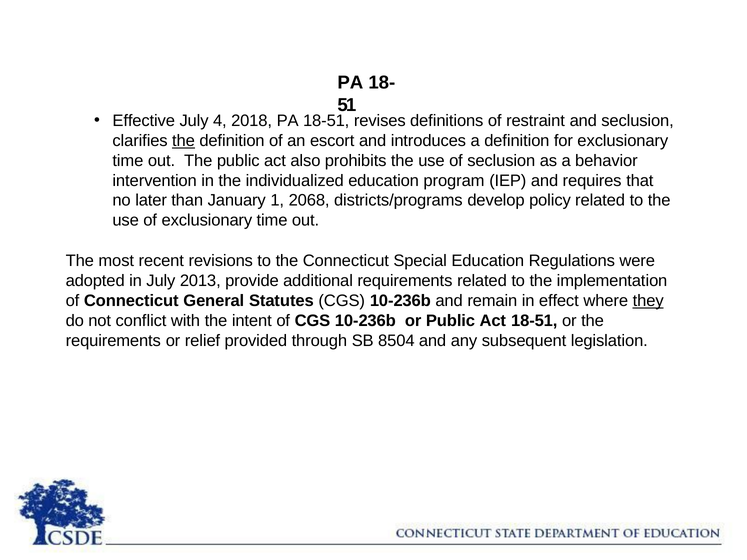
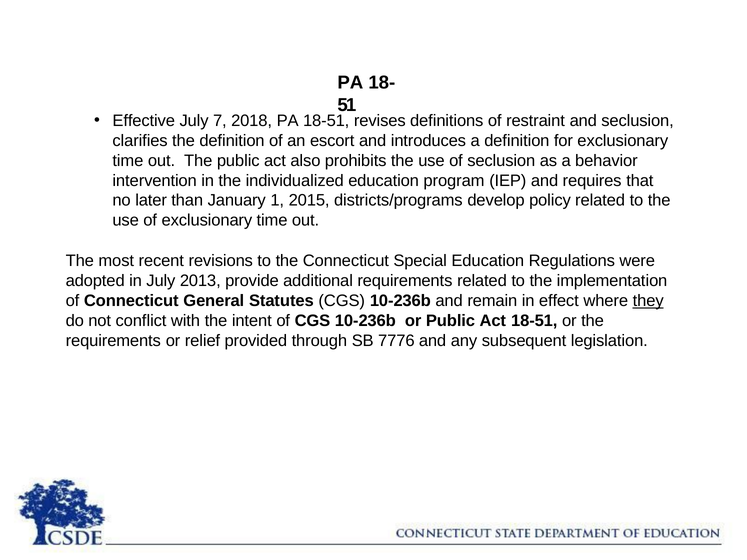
4: 4 -> 7 (220, 121)
the underline: present -> none (183, 141)
2068: 2068 -> 2015 (309, 201)
8504: 8504 -> 7776 (396, 341)
